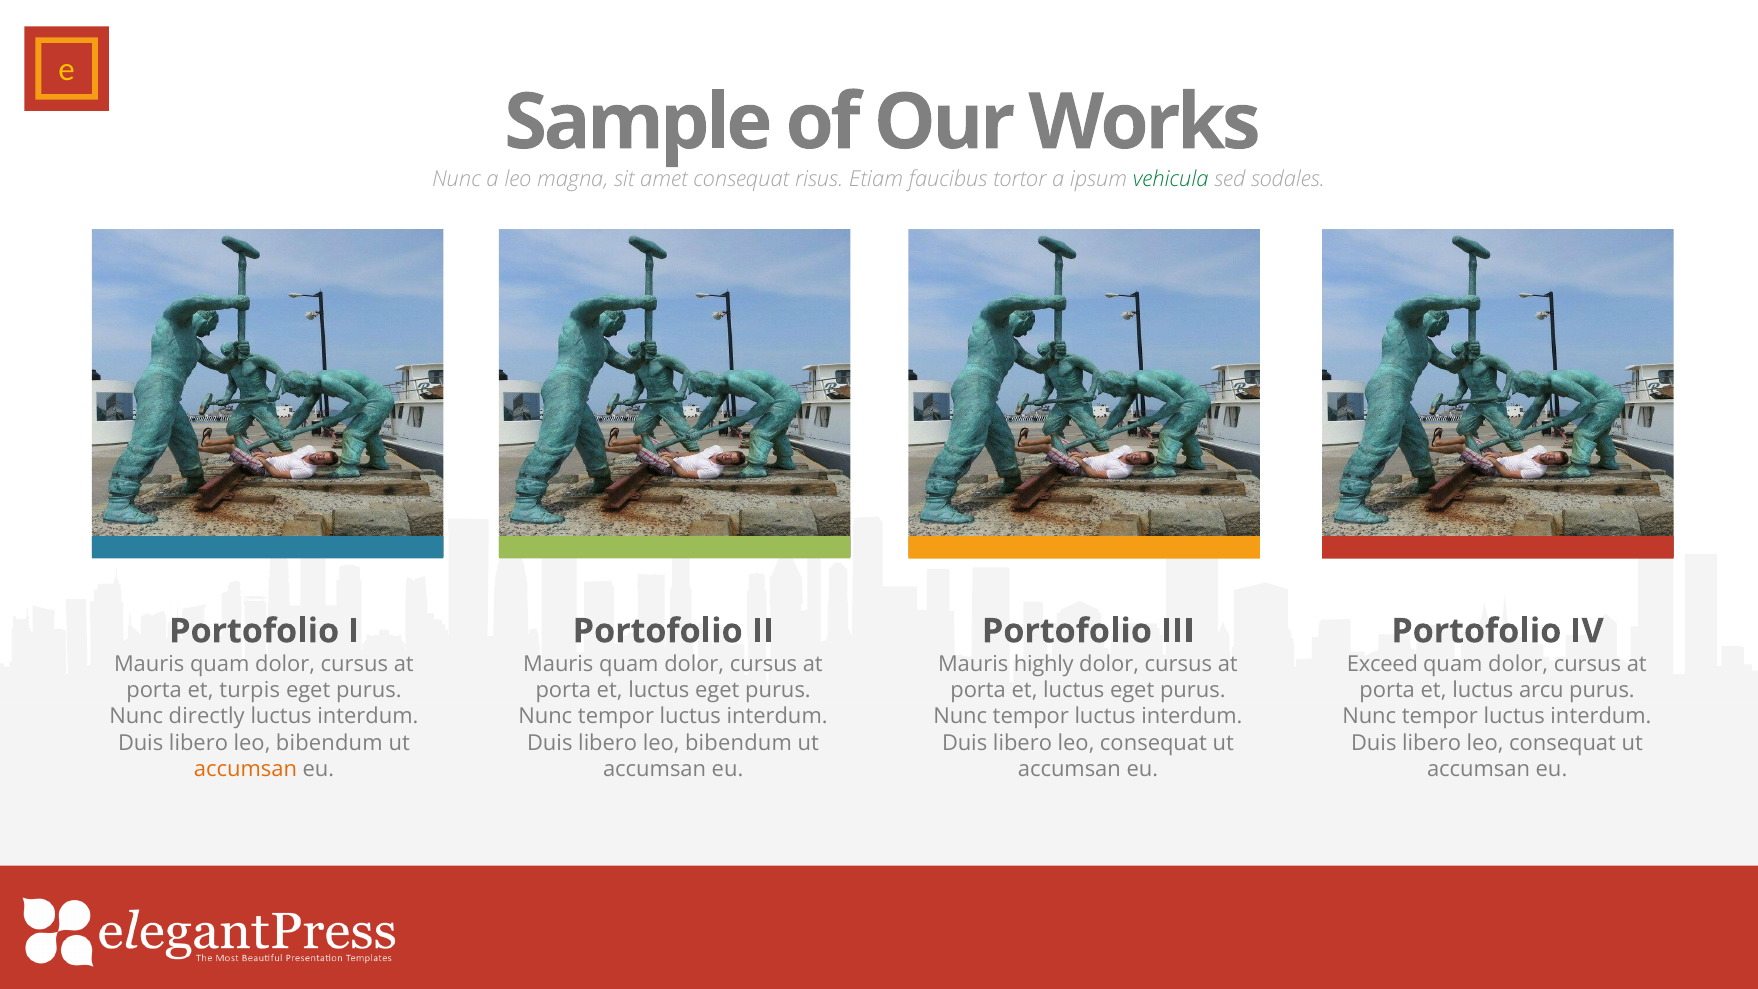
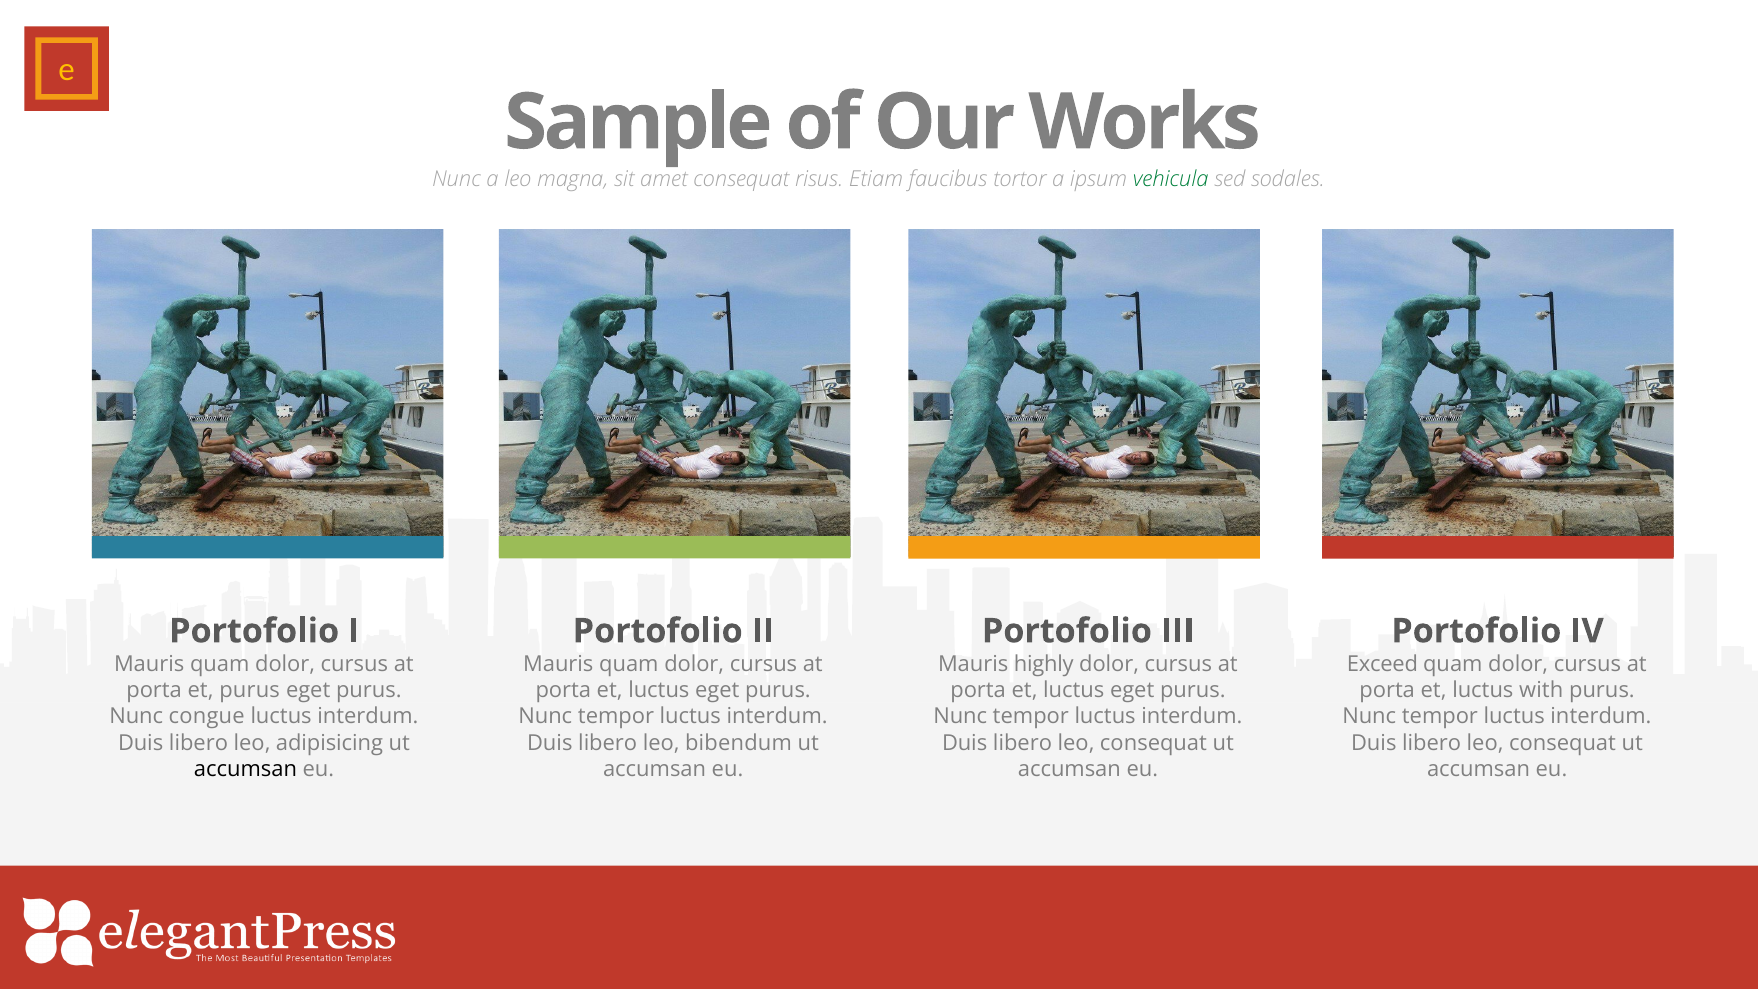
et turpis: turpis -> purus (250, 690)
arcu: arcu -> with (1541, 690)
directly: directly -> congue (207, 717)
bibendum: bibendum -> adipisicing (329, 743)
accumsan colour: orange -> black (245, 769)
